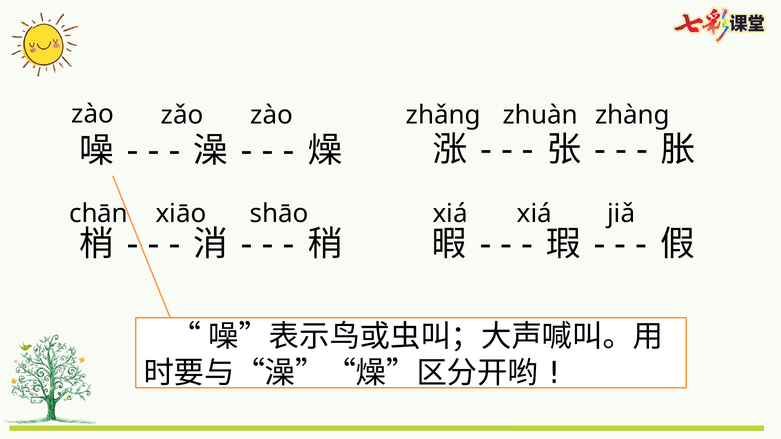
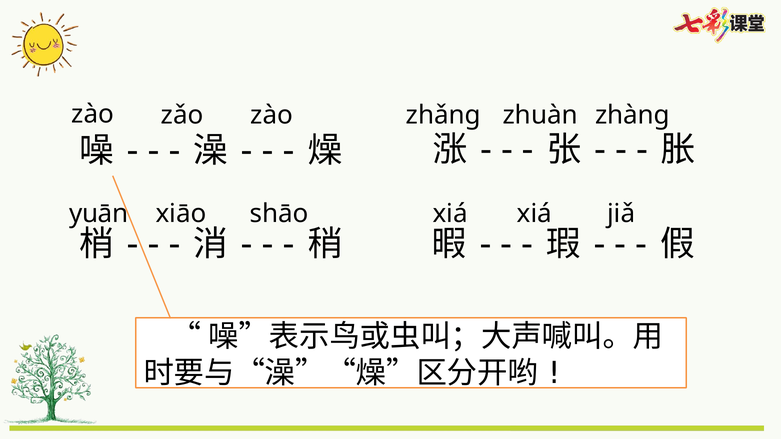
chān: chān -> yuān (99, 214)
